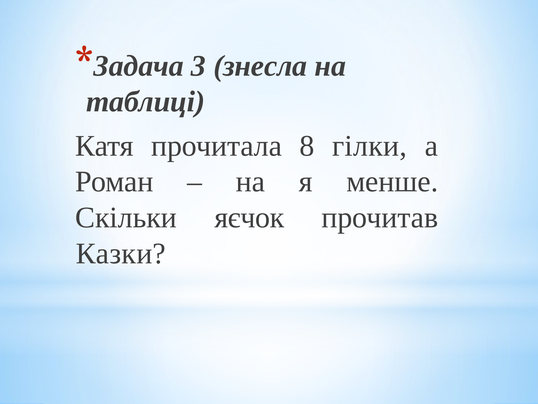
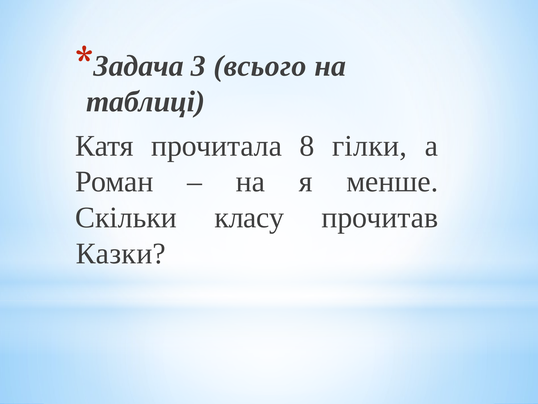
знесла: знесла -> всього (260, 66)
яєчок: яєчок -> класу (249, 217)
